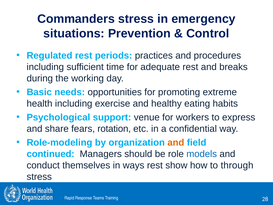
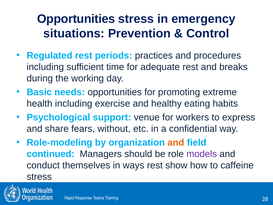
Commanders: Commanders -> Opportunities (76, 19)
rotation: rotation -> without (114, 129)
models colour: blue -> purple (202, 154)
through: through -> caffeine (237, 165)
